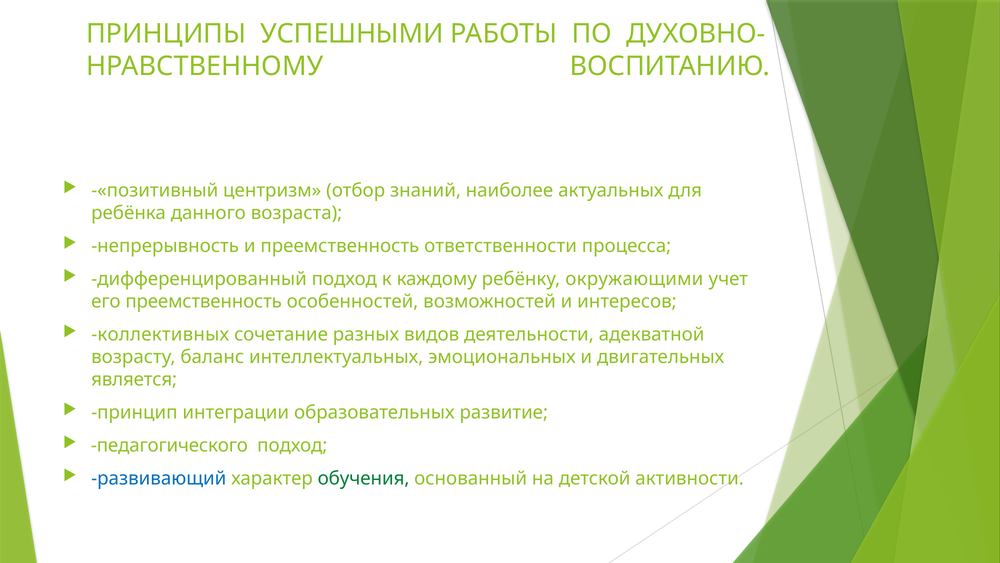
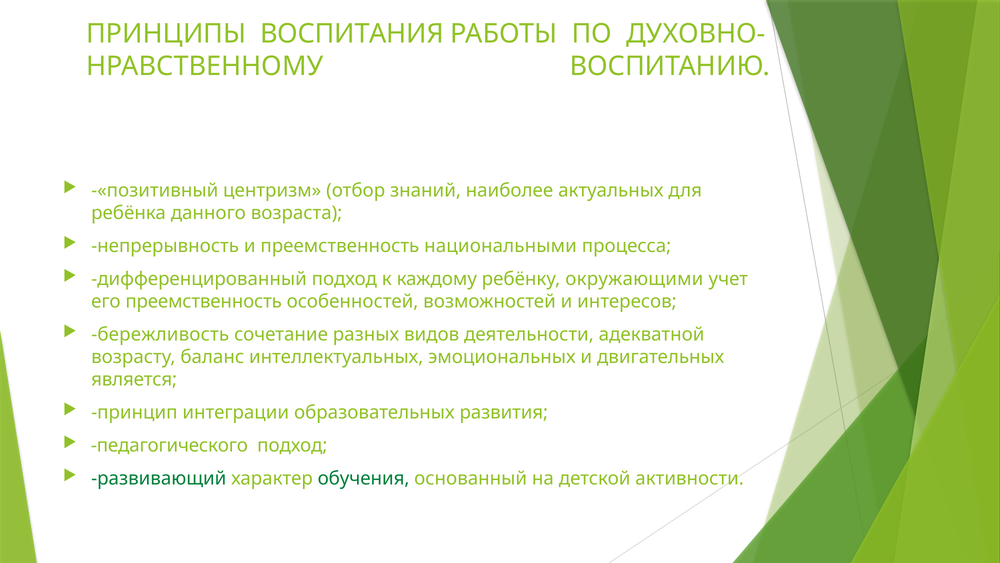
УСПЕШНЫМИ: УСПЕШНЫМИ -> ВОСПИТАНИЯ (352, 34)
ответственности: ответственности -> национальными (501, 246)
коллективных: коллективных -> бережливость (160, 334)
развитие: развитие -> развития (504, 412)
развивающий colour: blue -> green (159, 478)
